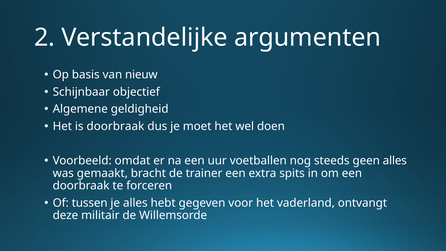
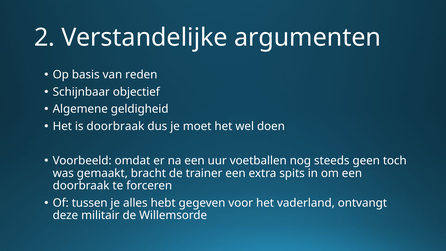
nieuw: nieuw -> reden (141, 75)
geen alles: alles -> toch (395, 161)
